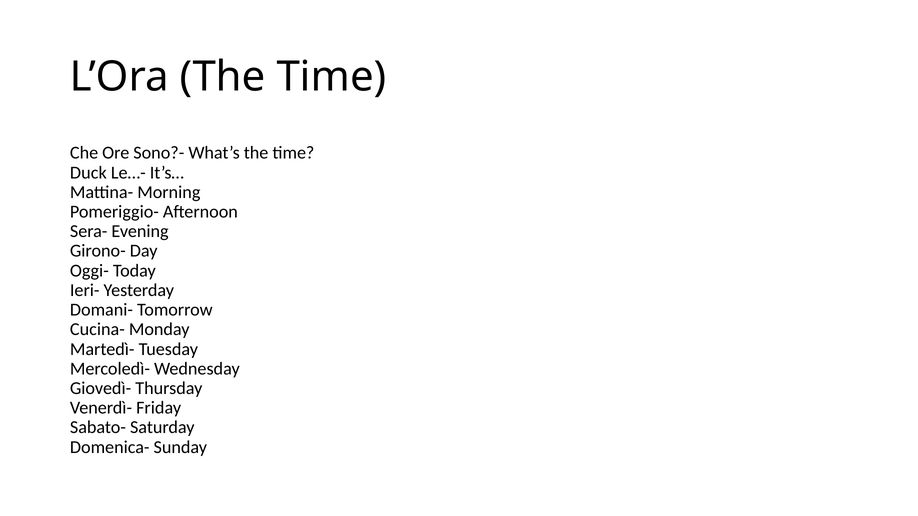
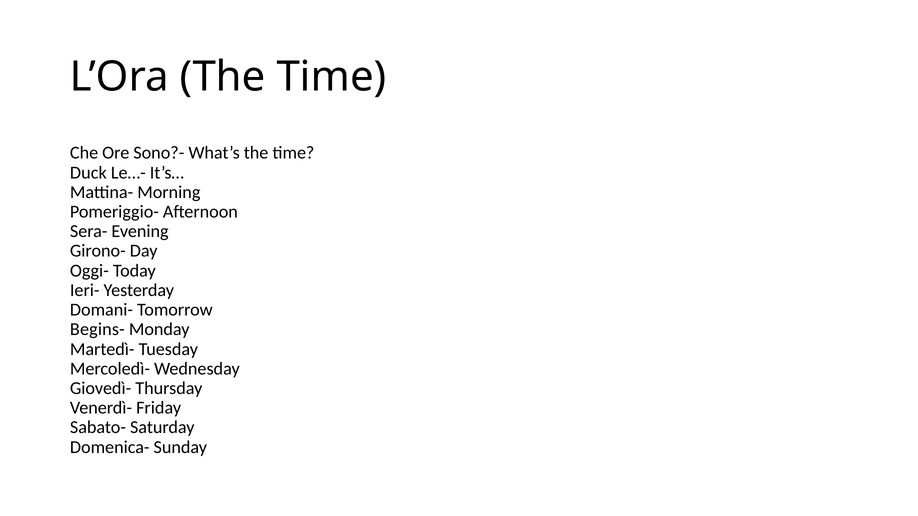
Cucina-: Cucina- -> Begins- (97, 330)
